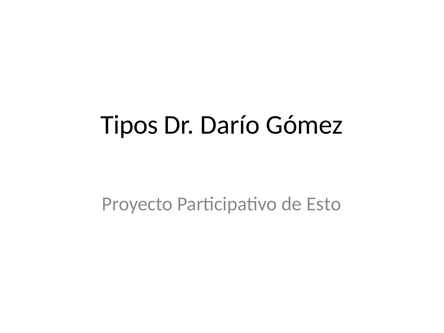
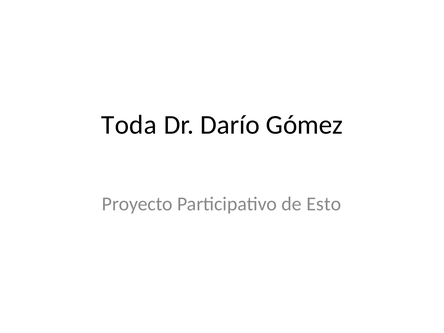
Tipos: Tipos -> Toda (129, 125)
